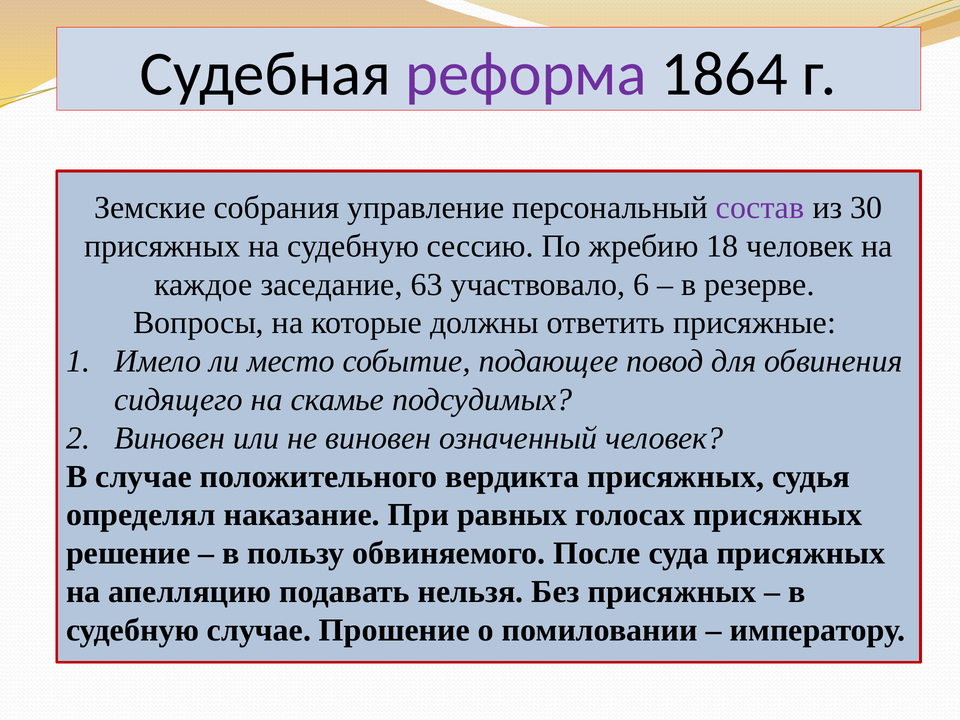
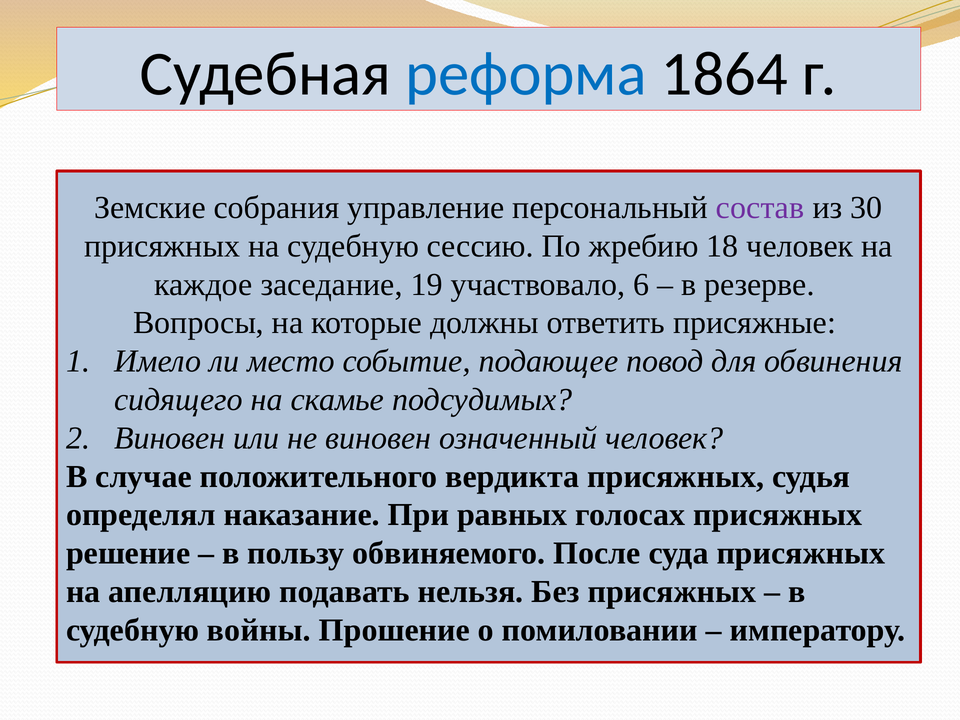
реформа colour: purple -> blue (526, 74)
63: 63 -> 19 (427, 285)
судебную случае: случае -> войны (259, 630)
